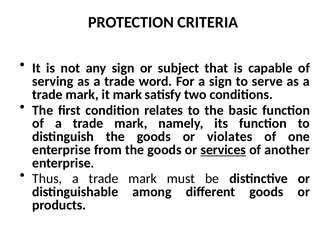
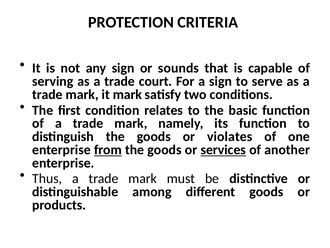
subject: subject -> sounds (178, 68)
word: word -> court (155, 81)
from underline: none -> present (108, 150)
